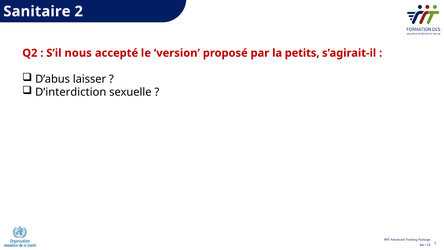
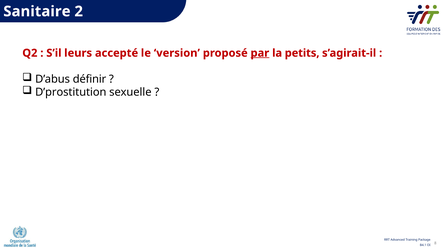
nous: nous -> leurs (78, 53)
par underline: none -> present (260, 53)
laisser: laisser -> définir (90, 79)
D’interdiction: D’interdiction -> D’prostitution (71, 92)
